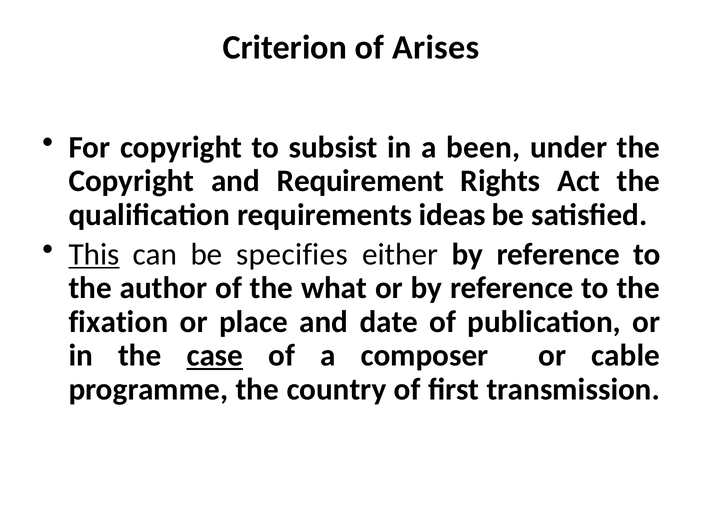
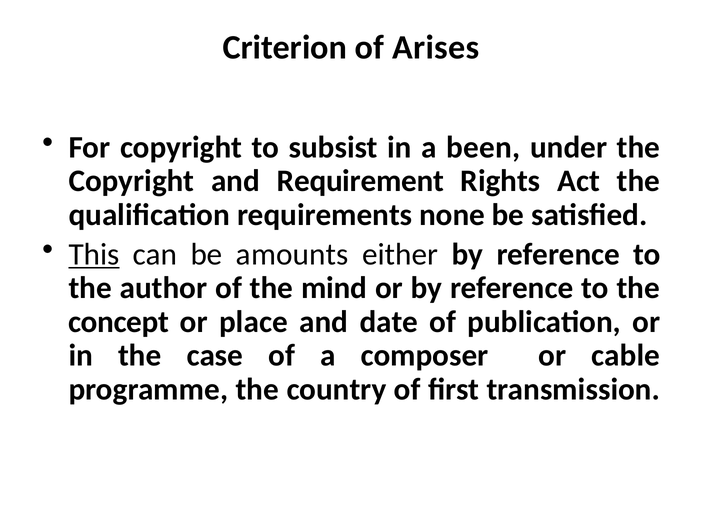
ideas: ideas -> none (452, 215)
specifies: specifies -> amounts (292, 254)
what: what -> mind (334, 288)
fixation: fixation -> concept (119, 322)
case underline: present -> none (215, 356)
